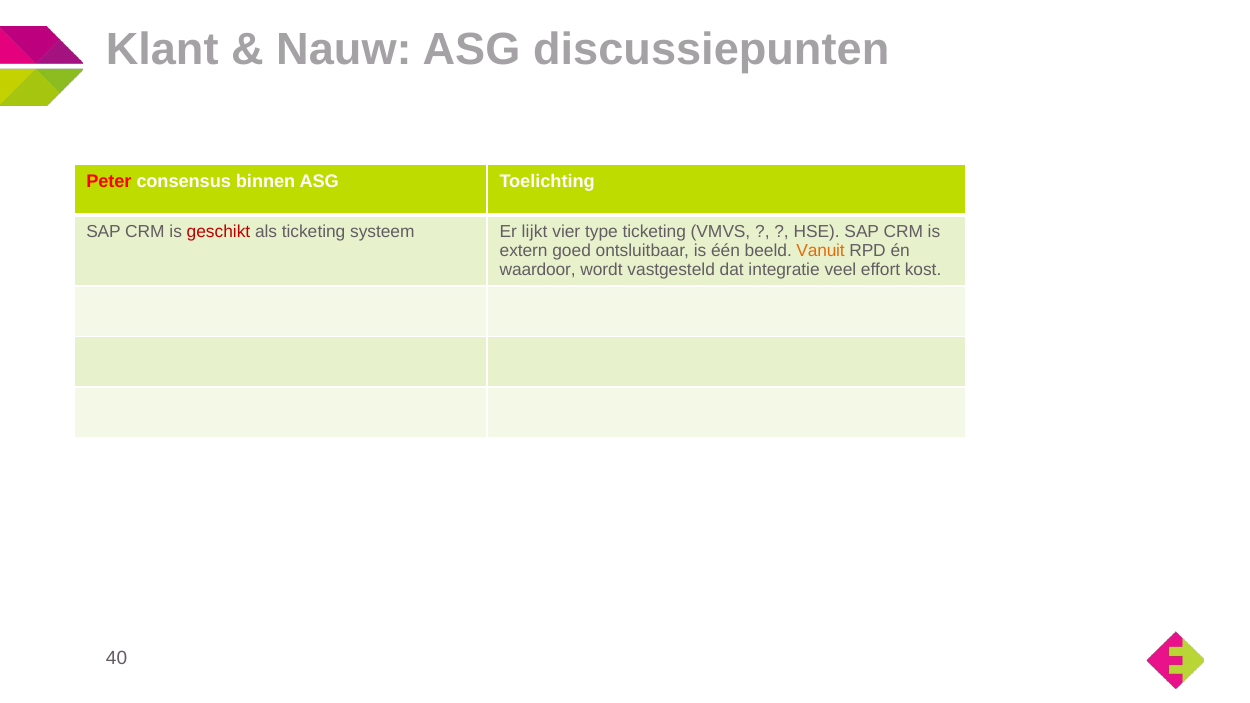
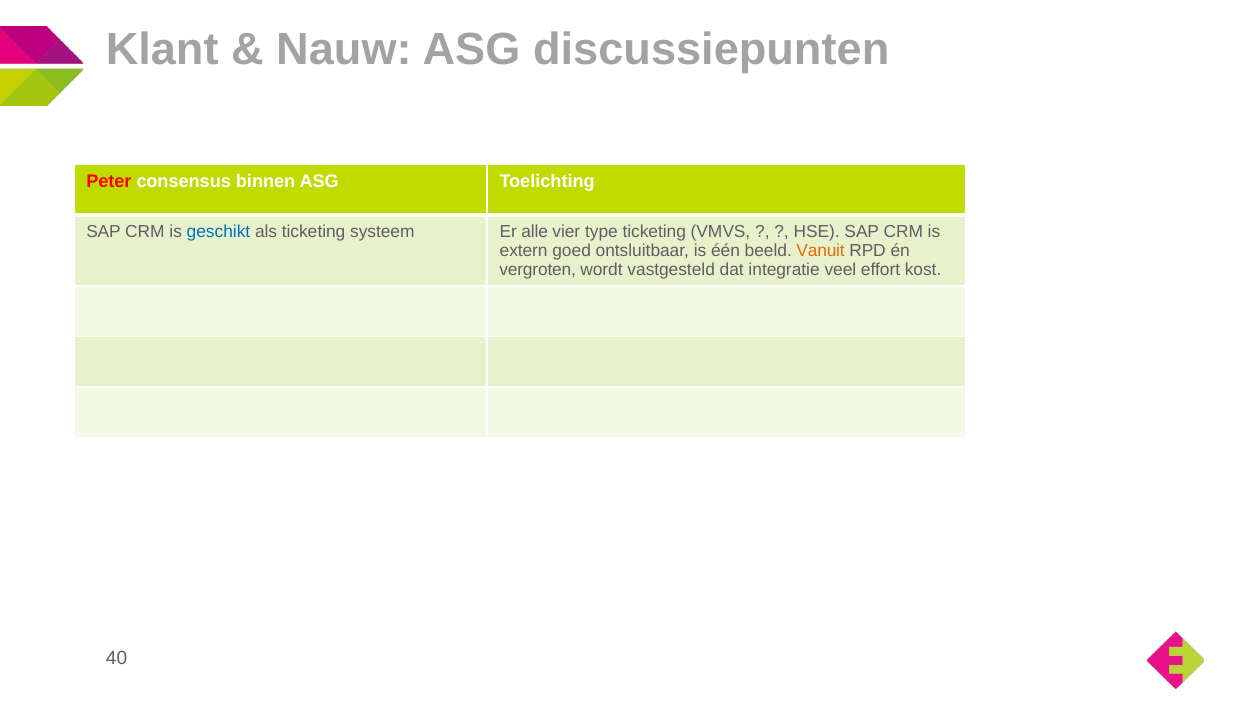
geschikt colour: red -> blue (218, 231)
lijkt: lijkt -> alle (535, 231)
waardoor: waardoor -> vergroten (538, 270)
